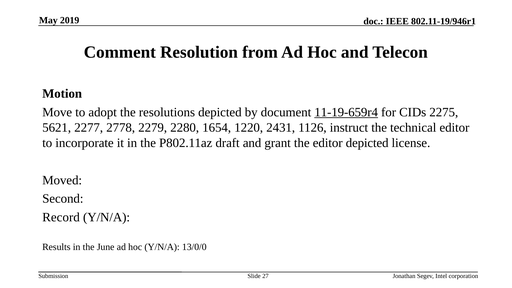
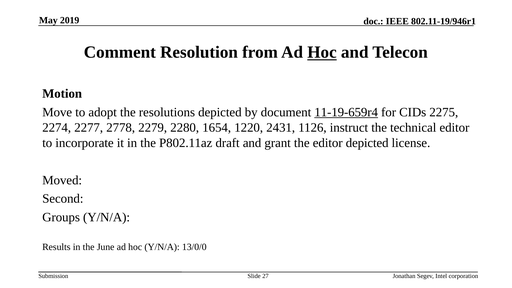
Hoc underline: none -> present (322, 52)
5621: 5621 -> 2274 (57, 128)
Record: Record -> Groups (61, 217)
